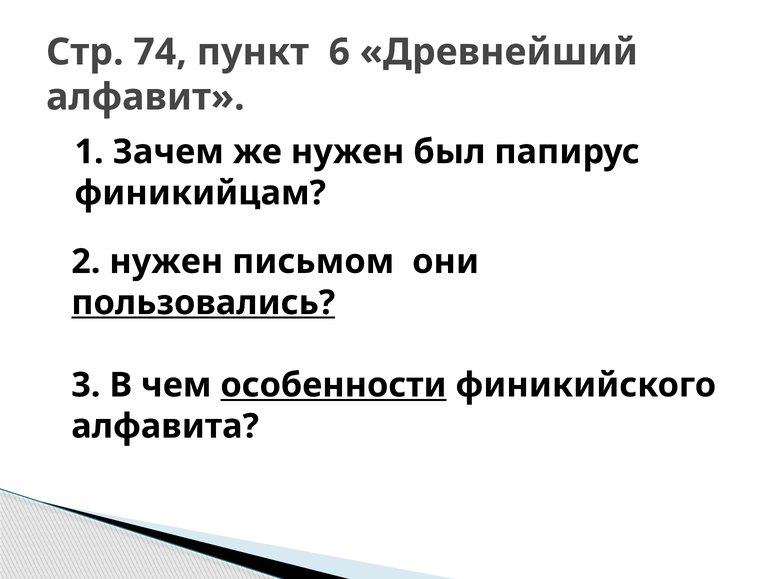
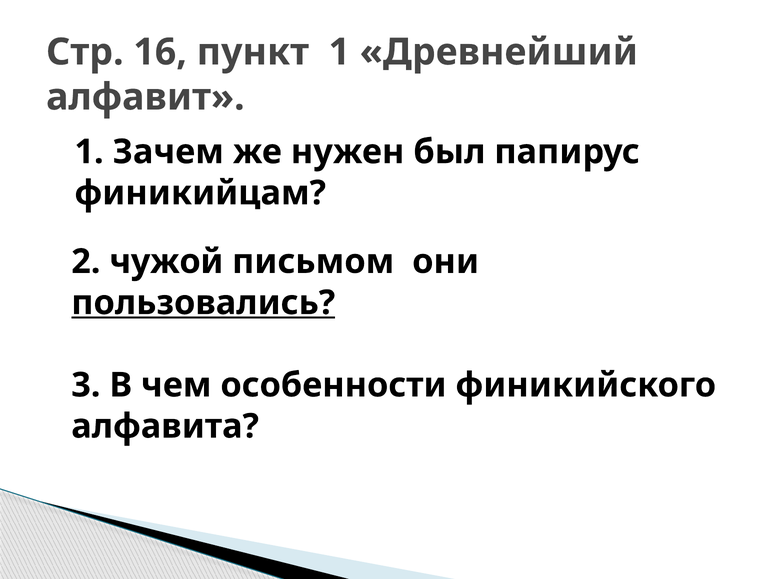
74: 74 -> 16 (160, 52)
пункт 6: 6 -> 1 (339, 52)
2 нужен: нужен -> чужой (166, 261)
особенности underline: present -> none (334, 385)
